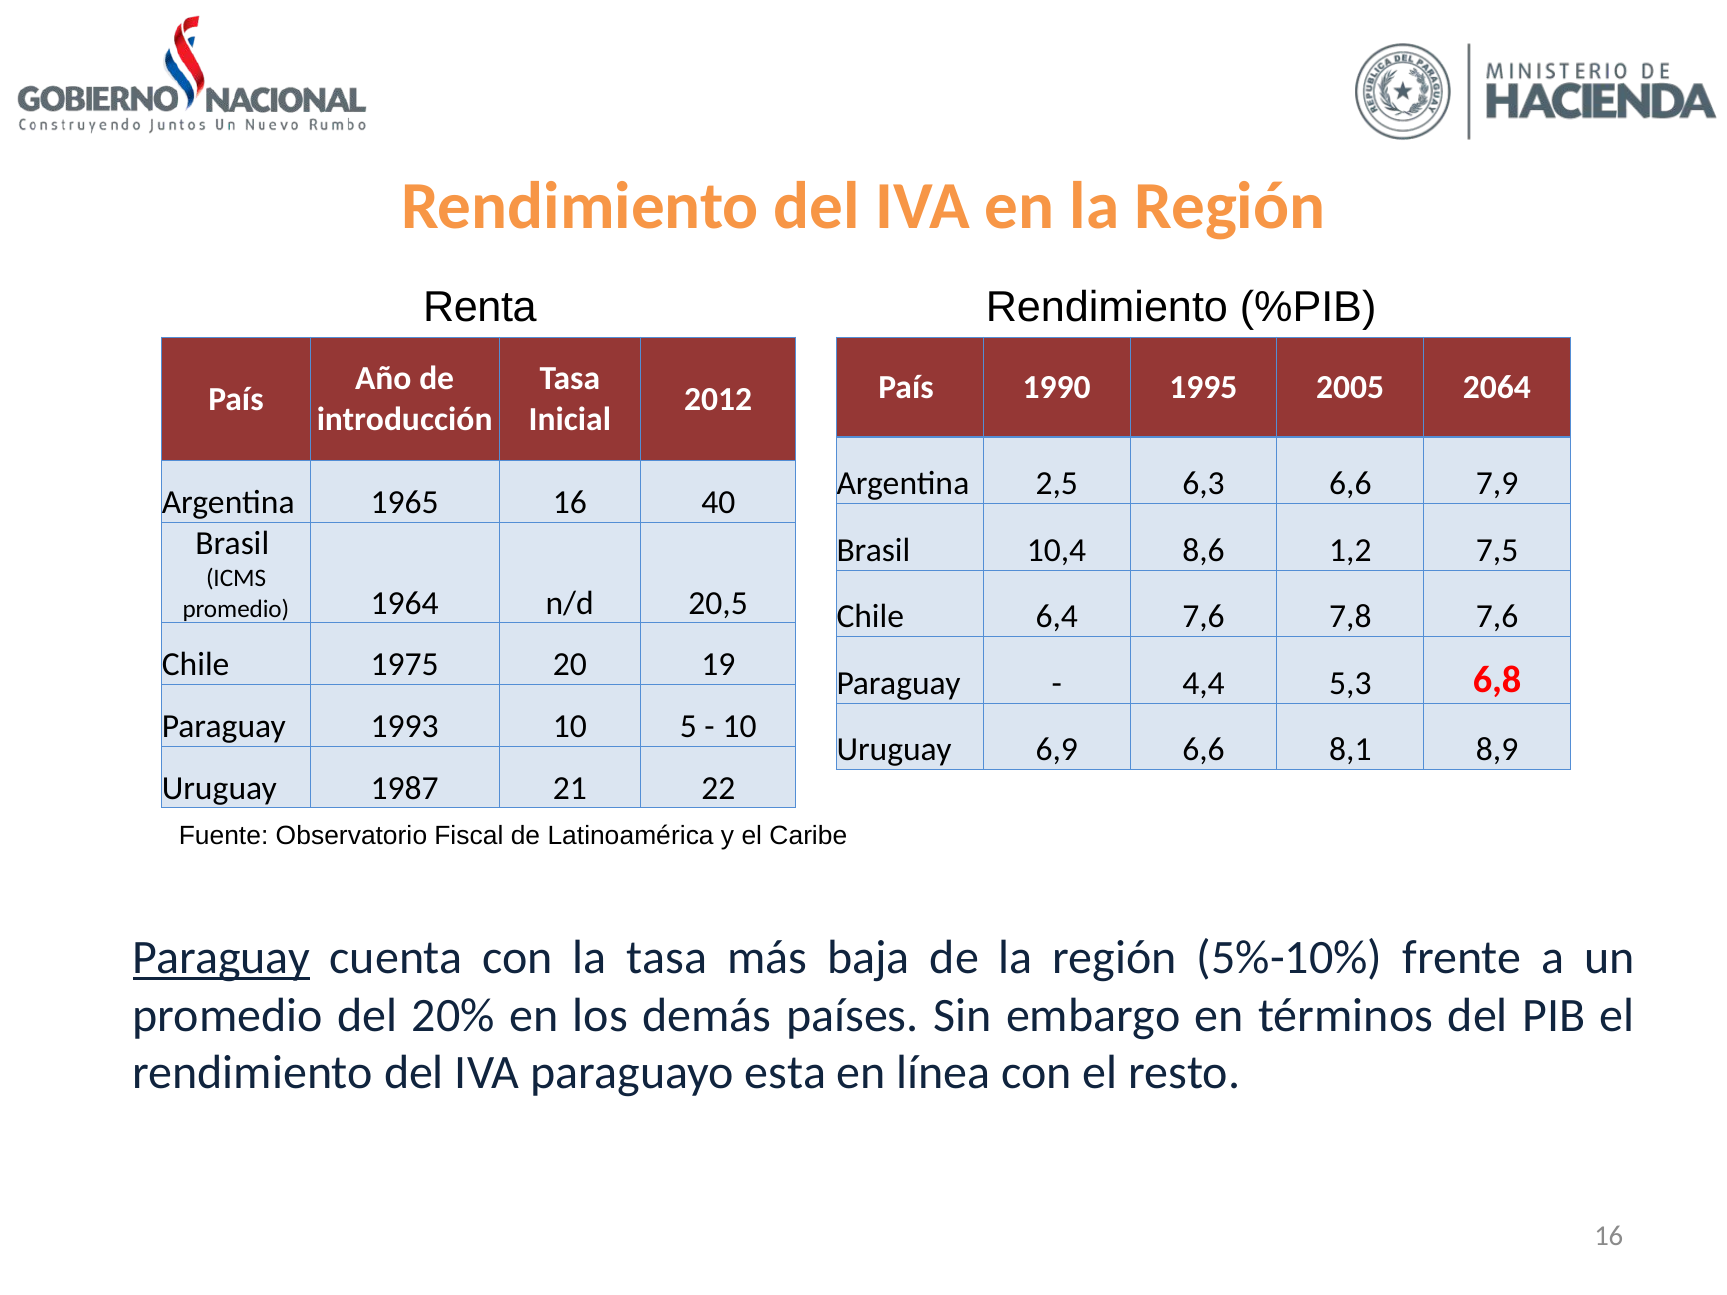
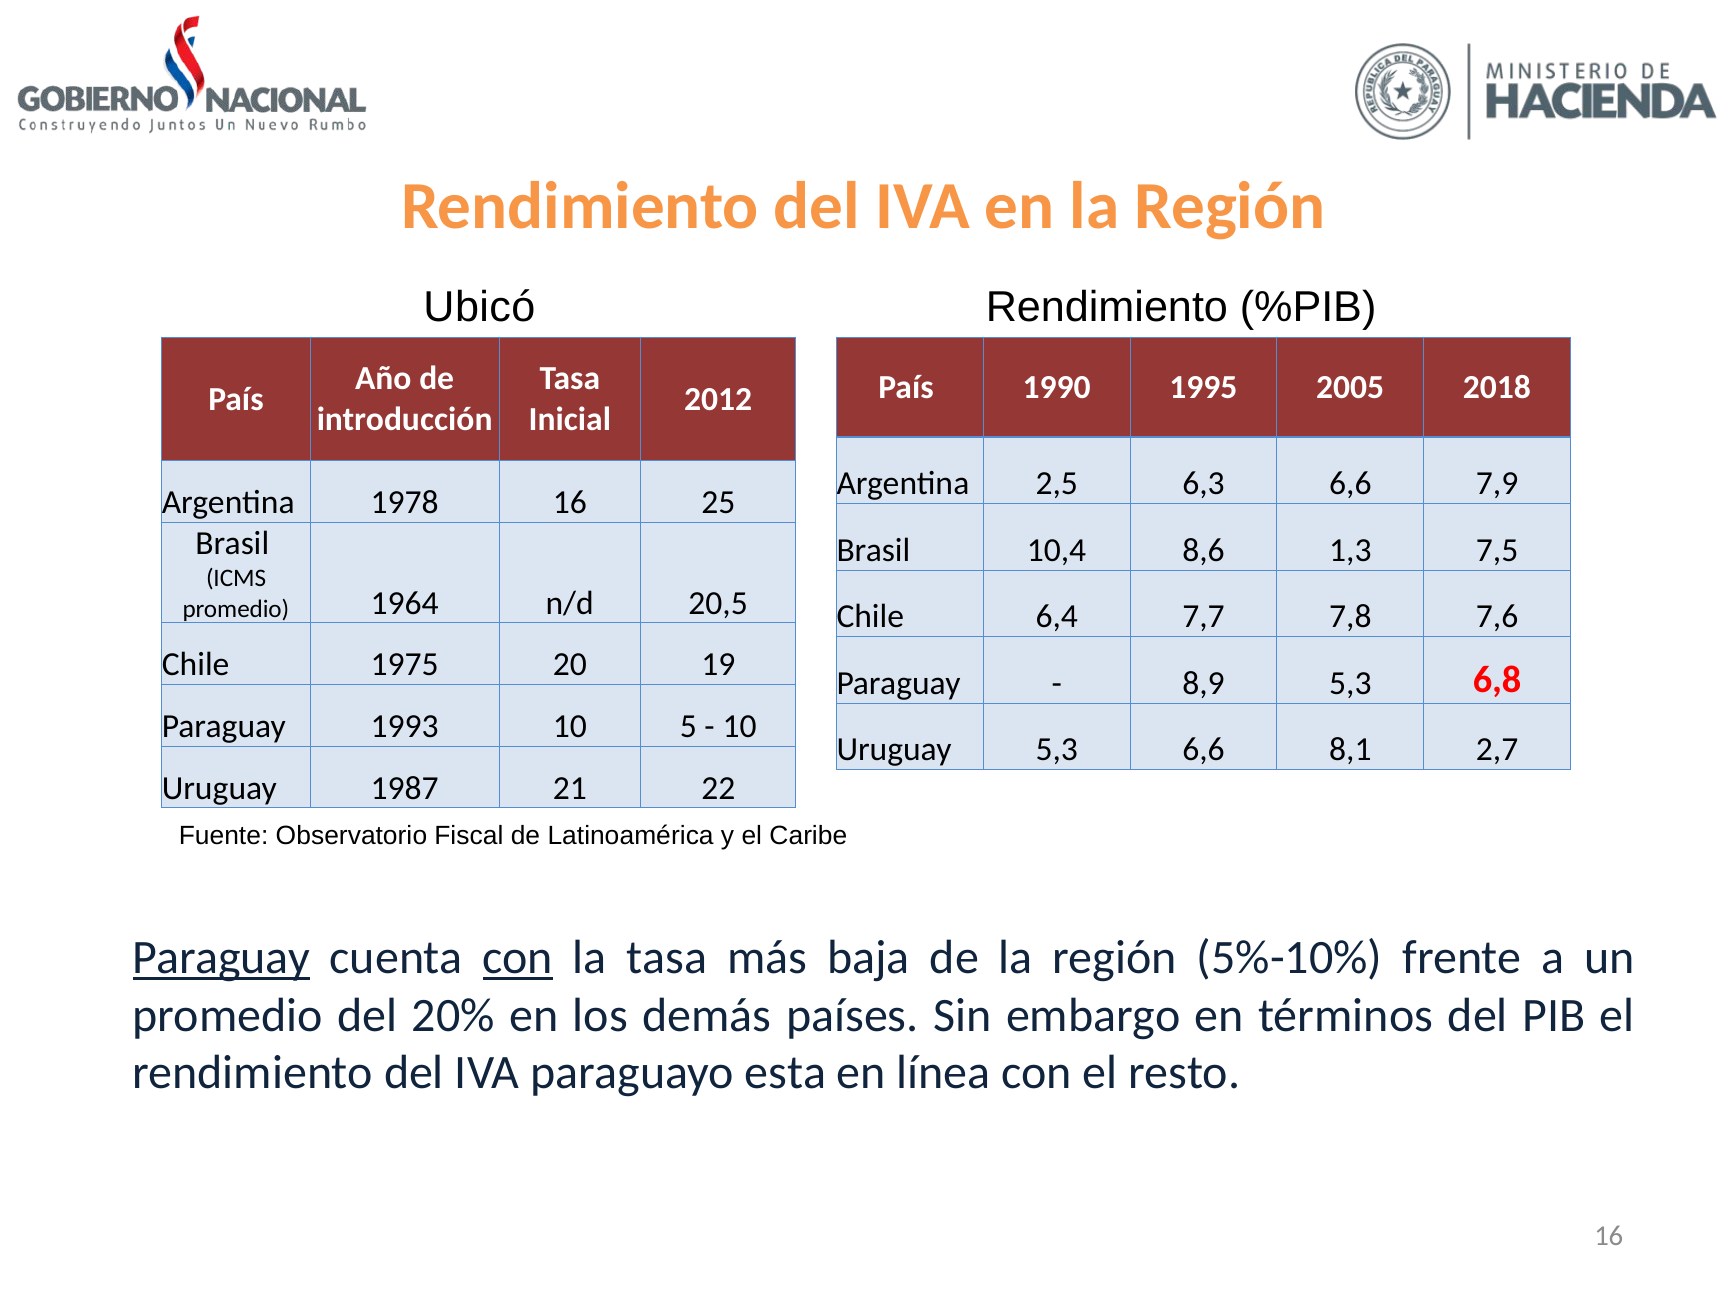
Renta: Renta -> Ubicó (479, 307)
2064: 2064 -> 2018 (1497, 388)
1965: 1965 -> 1978 (405, 502)
40: 40 -> 25 (718, 502)
1,2: 1,2 -> 1,3 (1350, 550)
6,4 7,6: 7,6 -> 7,7 (1204, 617)
4,4: 4,4 -> 8,9 (1204, 683)
Uruguay 6,9: 6,9 -> 5,3 (1057, 750)
8,9: 8,9 -> 2,7 (1497, 750)
con underline: none -> present (518, 958)
